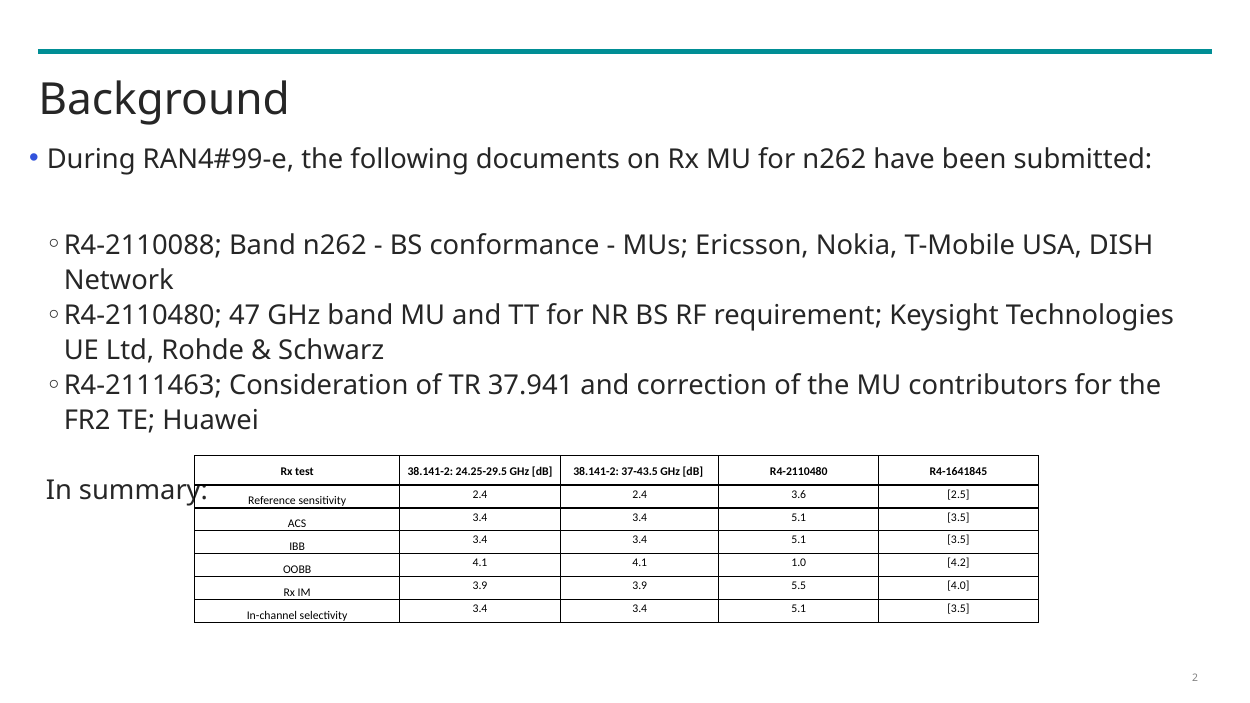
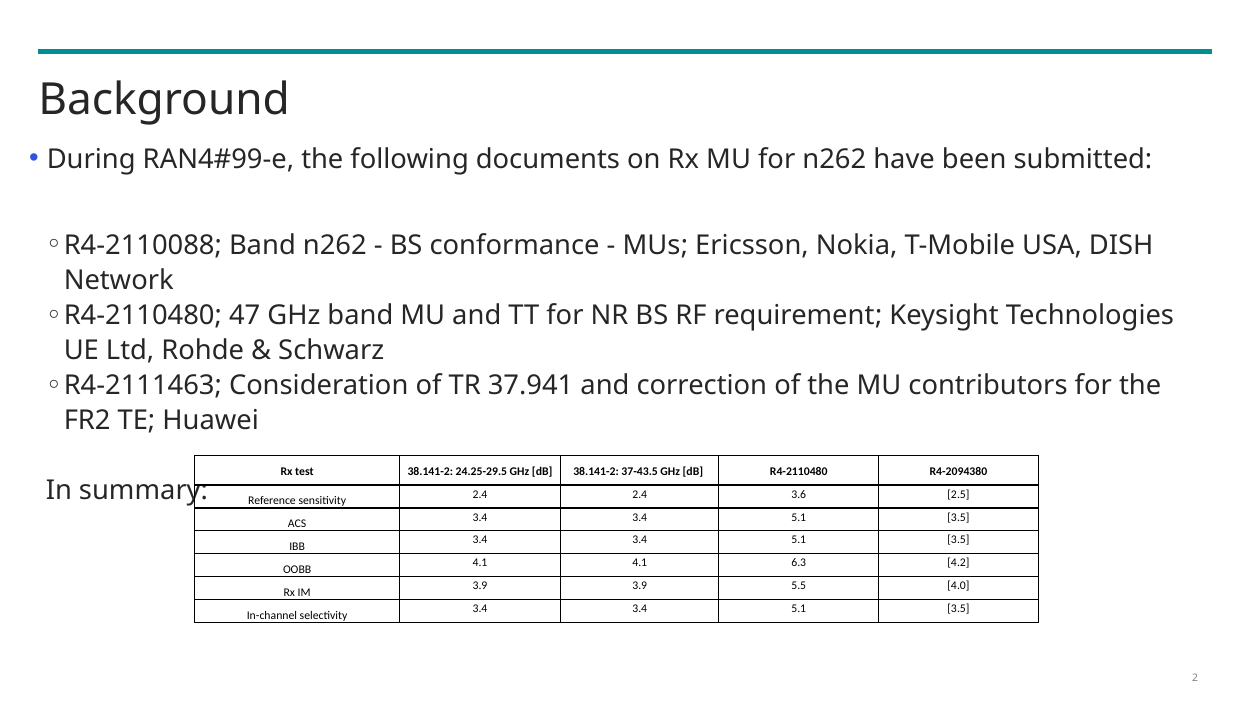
R4-1641845: R4-1641845 -> R4-2094380 (958, 472)
1.0: 1.0 -> 6.3 (799, 563)
